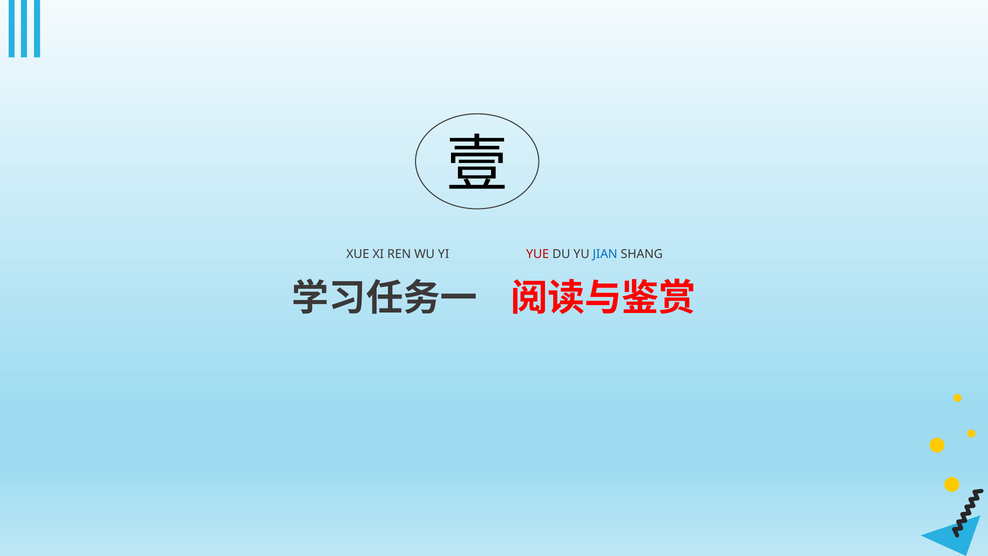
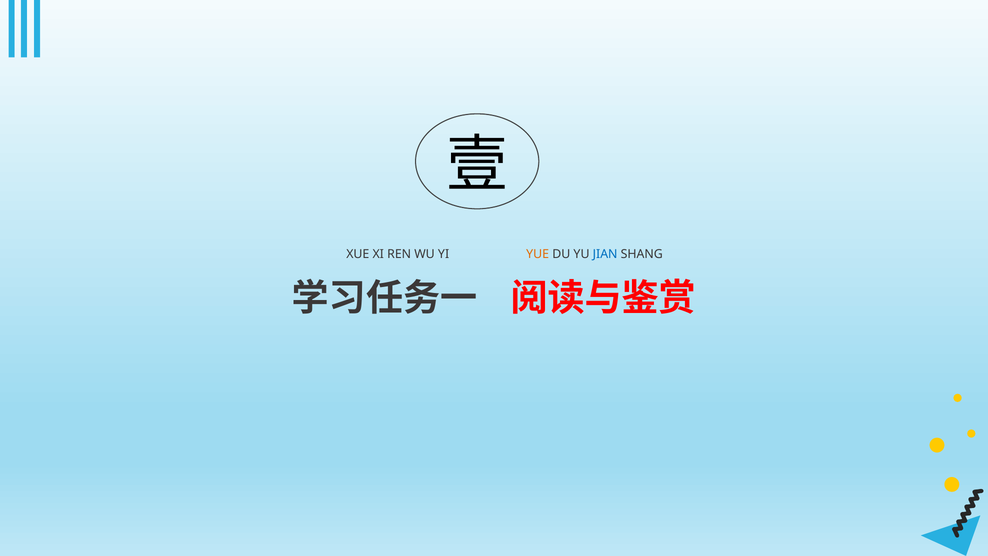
YUE colour: red -> orange (538, 254)
